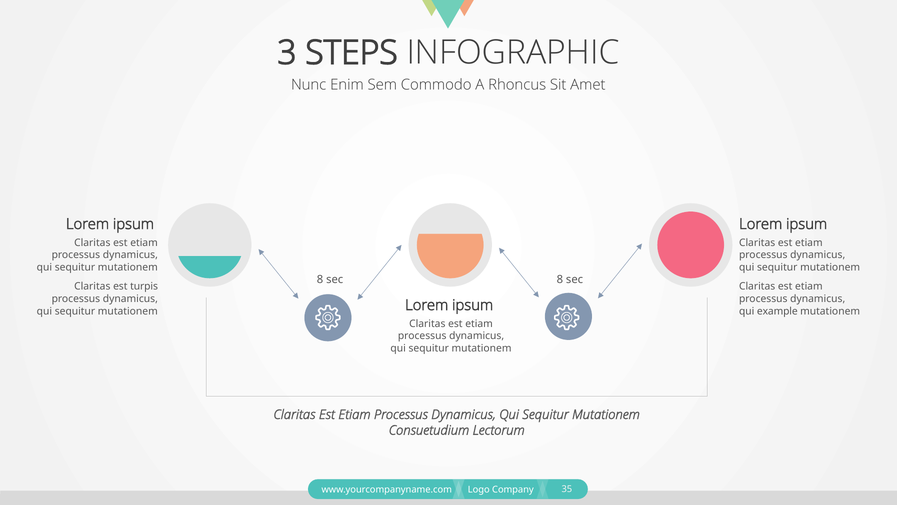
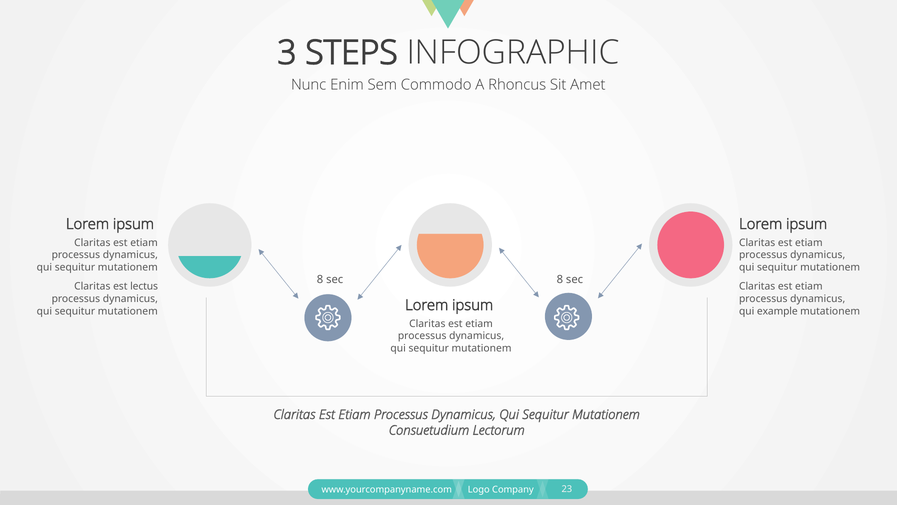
turpis: turpis -> lectus (144, 286)
35: 35 -> 23 (567, 489)
